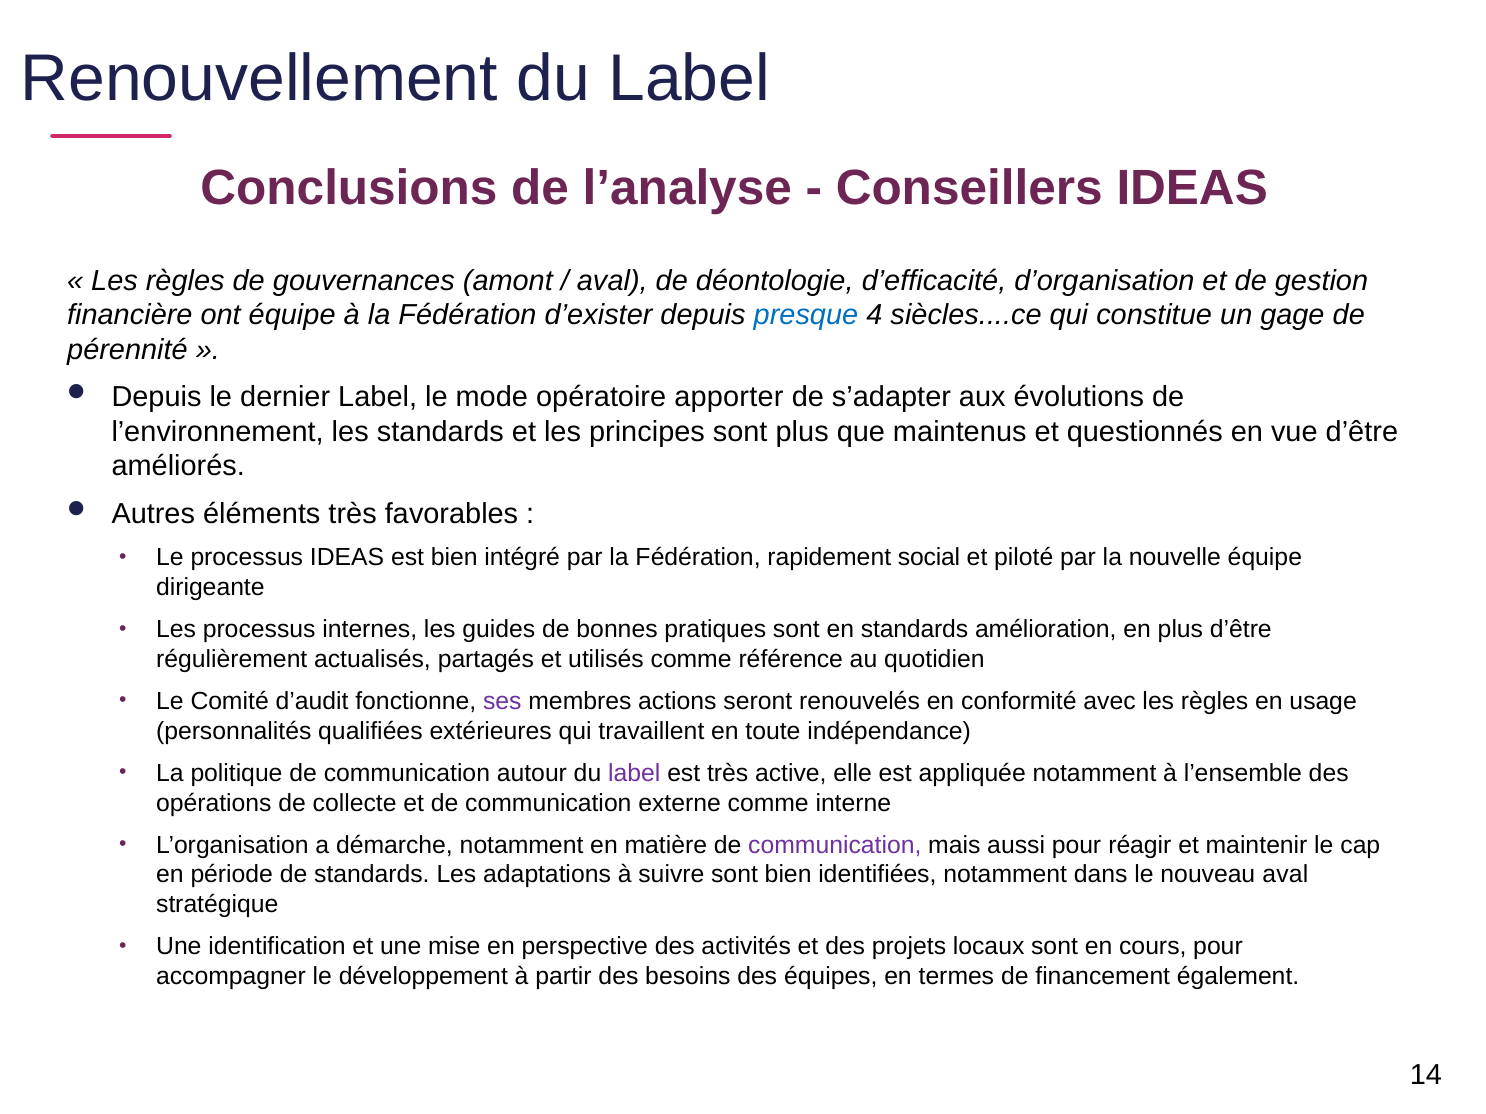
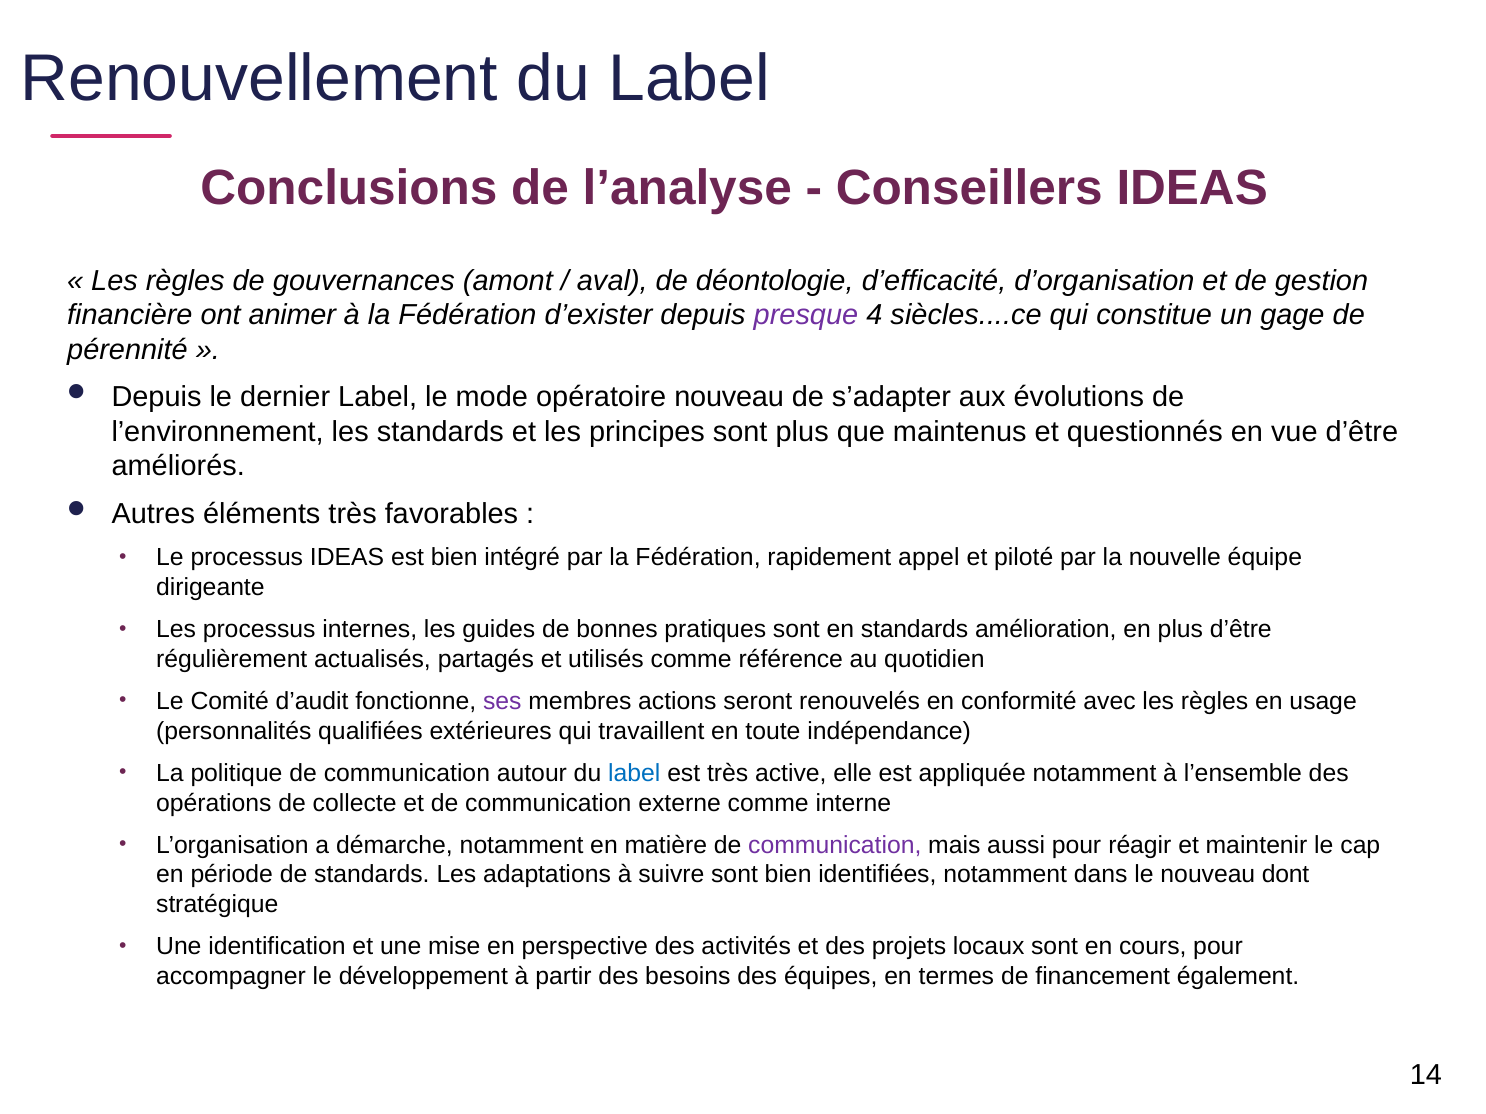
ont équipe: équipe -> animer (292, 315)
presque colour: blue -> purple (806, 315)
opératoire apporter: apporter -> nouveau (729, 397)
social: social -> appel (929, 558)
label colour: purple -> blue (634, 774)
nouveau aval: aval -> dont (1286, 875)
